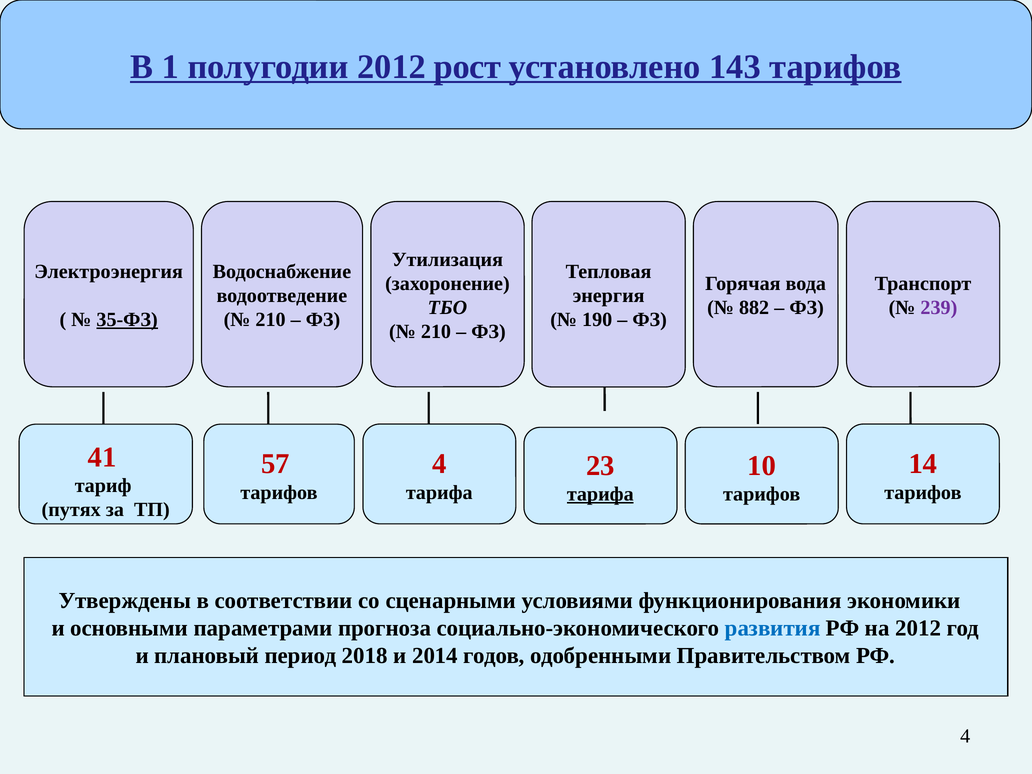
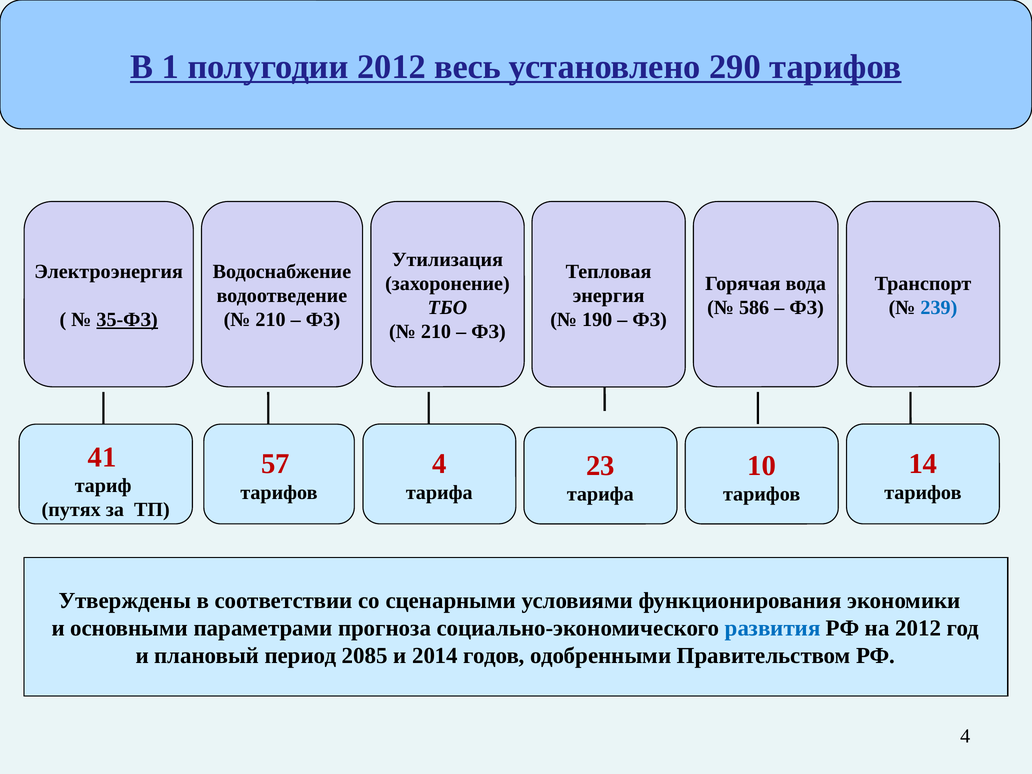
рост: рост -> весь (468, 67)
143: 143 -> 290 (735, 67)
882: 882 -> 586 (754, 308)
239 colour: purple -> blue (939, 308)
тарифа underline: present -> none (600, 494)
2018: 2018 -> 2085 (365, 656)
